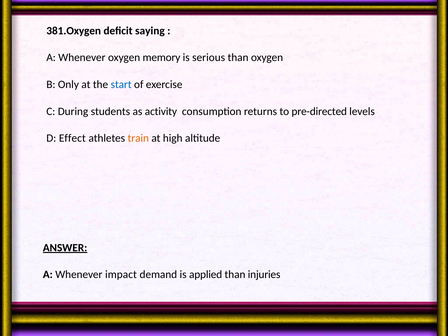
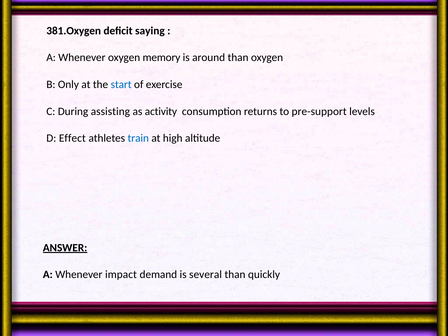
serious: serious -> around (209, 58)
students: students -> assisting (110, 111)
pre-directed: pre-directed -> pre-support (319, 111)
train colour: orange -> blue (138, 138)
applied: applied -> several (206, 275)
injuries: injuries -> quickly (264, 275)
